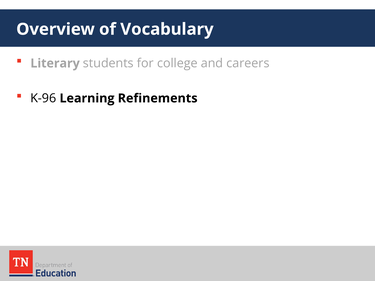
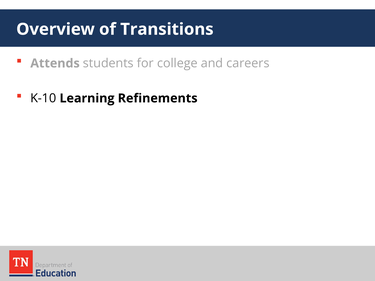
Vocabulary: Vocabulary -> Transitions (167, 29)
Literary: Literary -> Attends (55, 63)
K-96: K-96 -> K-10 (43, 98)
